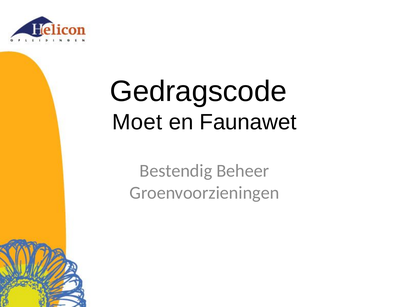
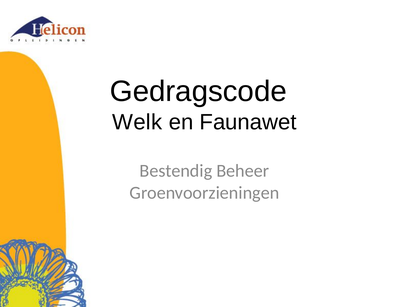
Moet: Moet -> Welk (137, 122)
